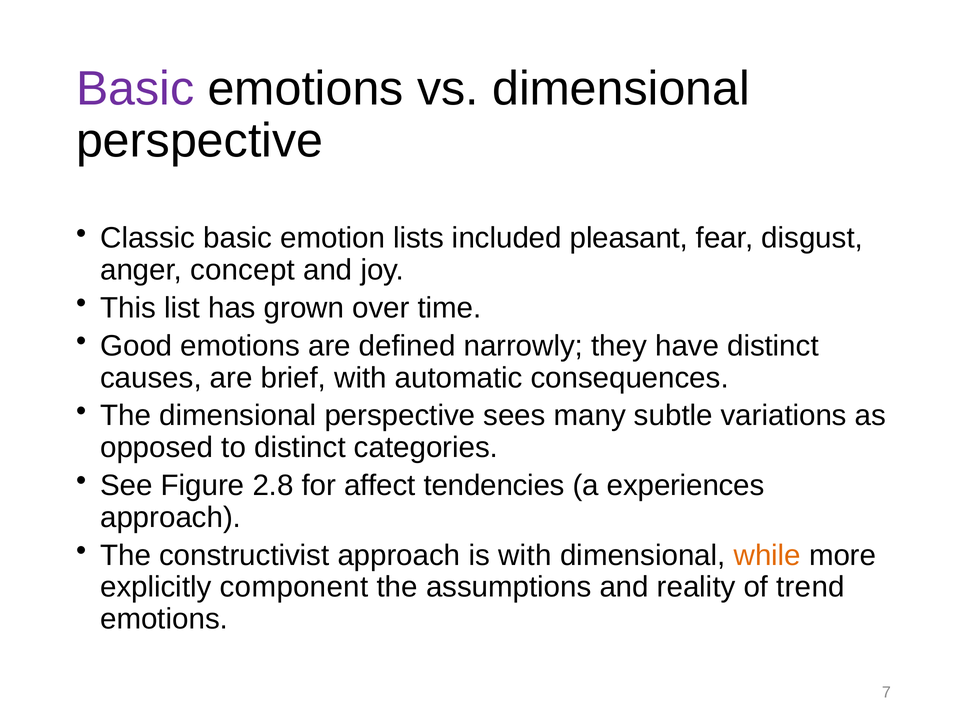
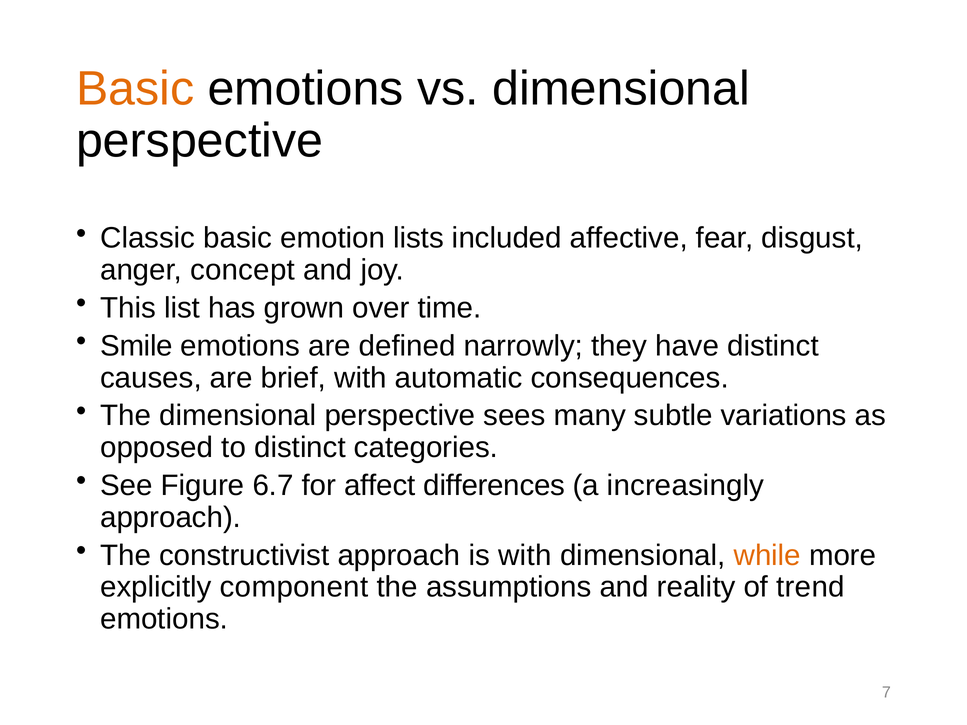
Basic colour: purple -> orange (135, 89)
pleasant: pleasant -> affective (629, 238)
Good: Good -> Smile (136, 346)
2.8: 2.8 -> 6.7 (273, 486)
tendencies: tendencies -> differences (494, 486)
experiences: experiences -> increasingly (686, 486)
